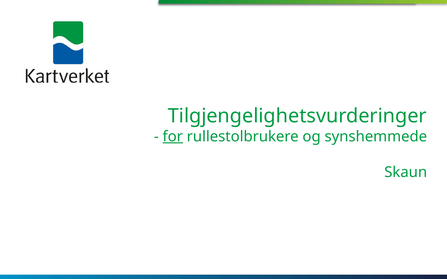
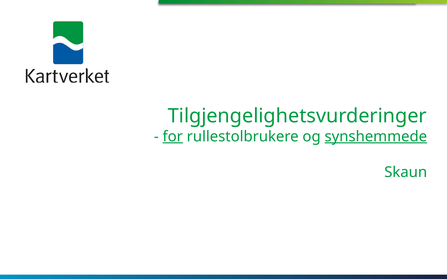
synshemmede underline: none -> present (376, 137)
